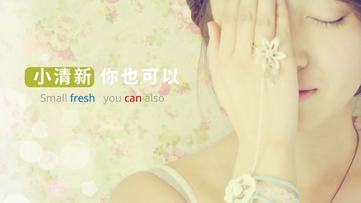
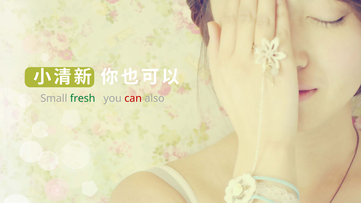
fresh colour: blue -> green (83, 98)
